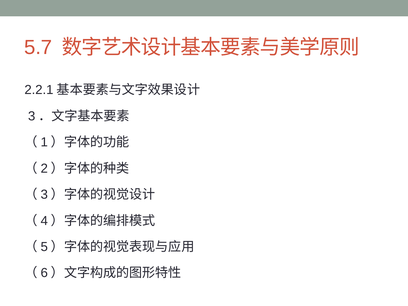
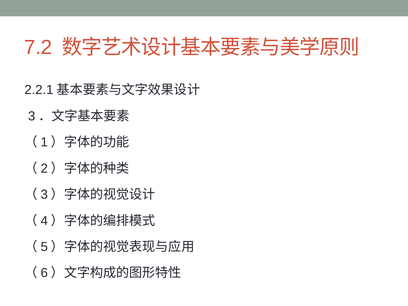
5.7: 5.7 -> 7.2 (38, 47)
